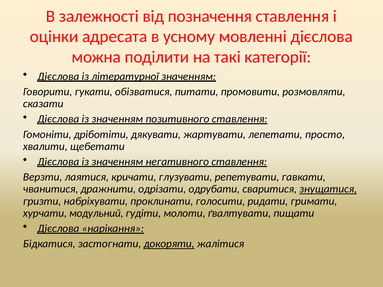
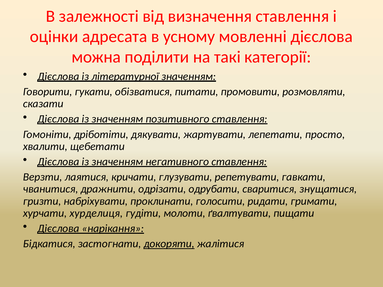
позначення: позначення -> визначення (210, 16)
знущатися underline: present -> none (328, 189)
модульний: модульний -> хурделиця (96, 213)
